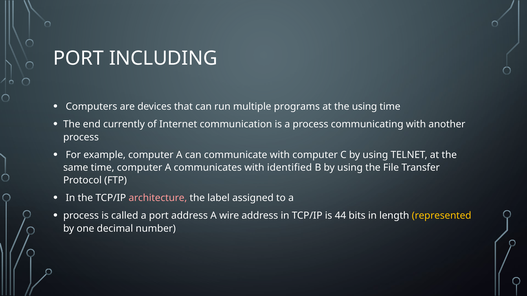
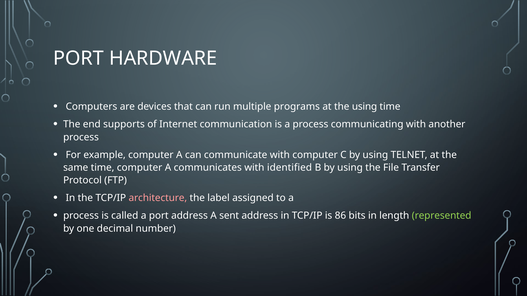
INCLUDING: INCLUDING -> HARDWARE (163, 59)
currently: currently -> supports (124, 124)
wire: wire -> sent (229, 216)
44: 44 -> 86 (340, 216)
represented colour: yellow -> light green (442, 216)
